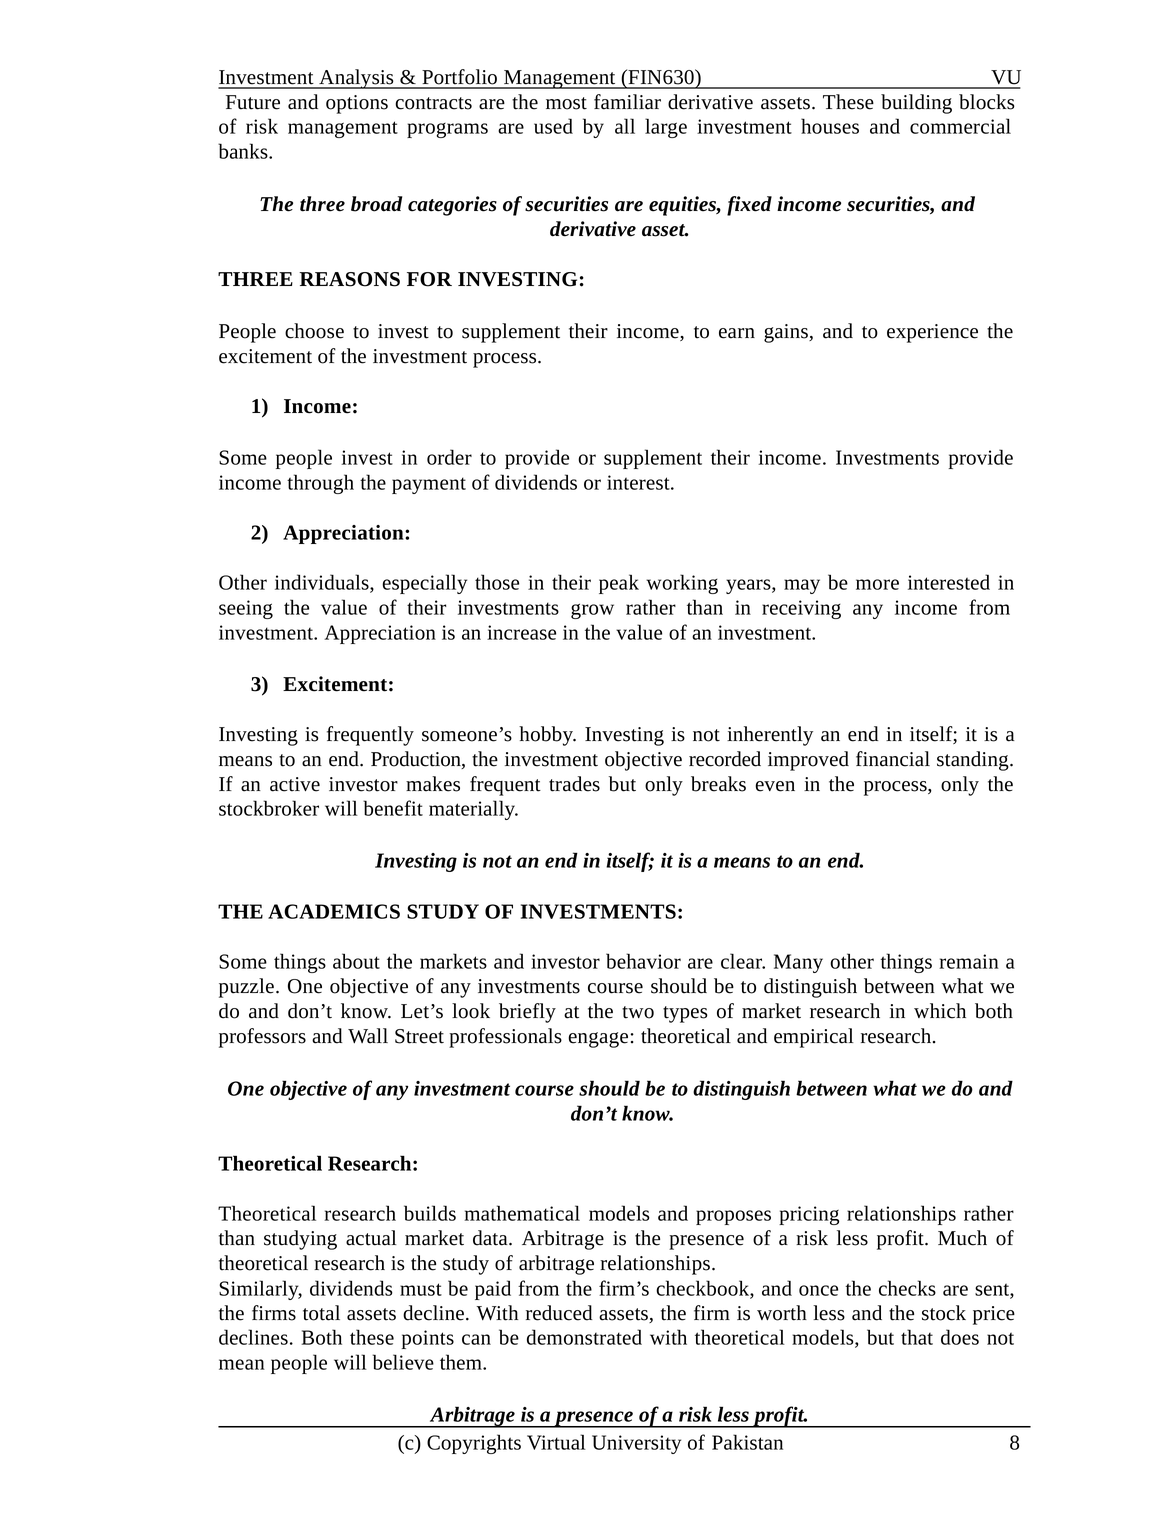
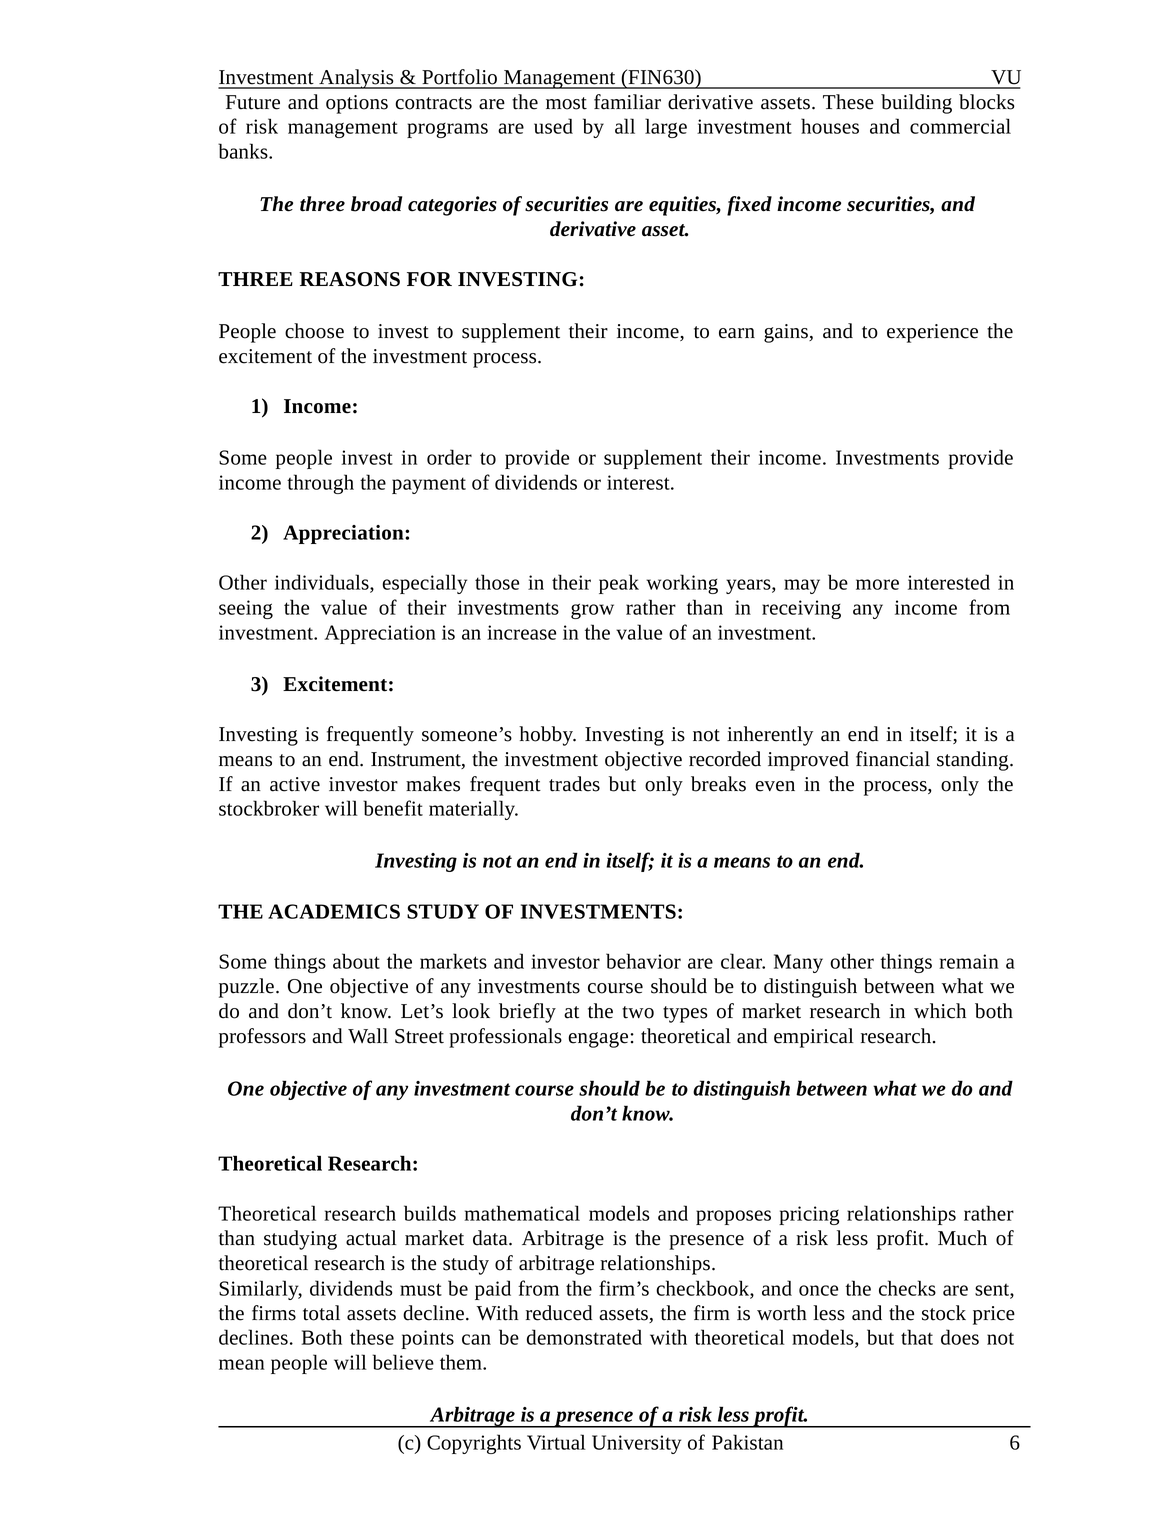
Production: Production -> Instrument (418, 759)
8: 8 -> 6 (1015, 1442)
